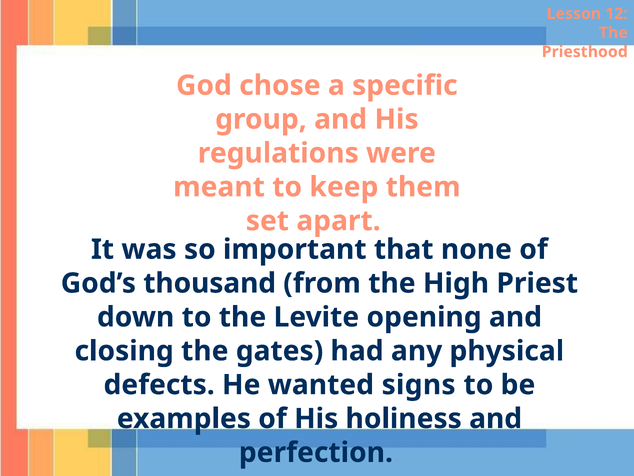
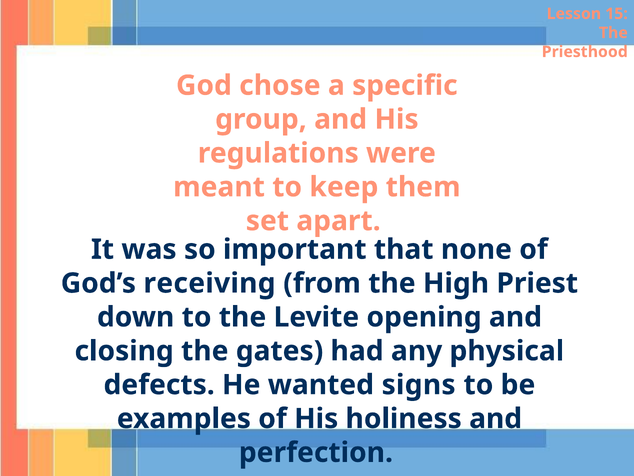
12: 12 -> 15 (617, 14)
thousand: thousand -> receiving (209, 283)
